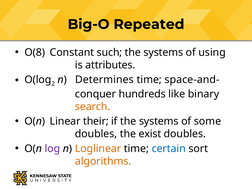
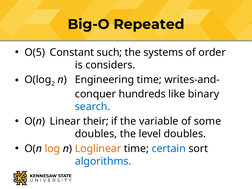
O(8: O(8 -> O(5 (35, 52)
using: using -> order (212, 52)
attributes: attributes -> considers (110, 65)
Determines: Determines -> Engineering (105, 80)
space-and-: space-and- -> writes-and- (192, 80)
search colour: orange -> blue (93, 107)
if the systems: systems -> variable (159, 121)
exist: exist -> level (150, 134)
log colour: purple -> orange (52, 149)
algorithms colour: orange -> blue (103, 161)
